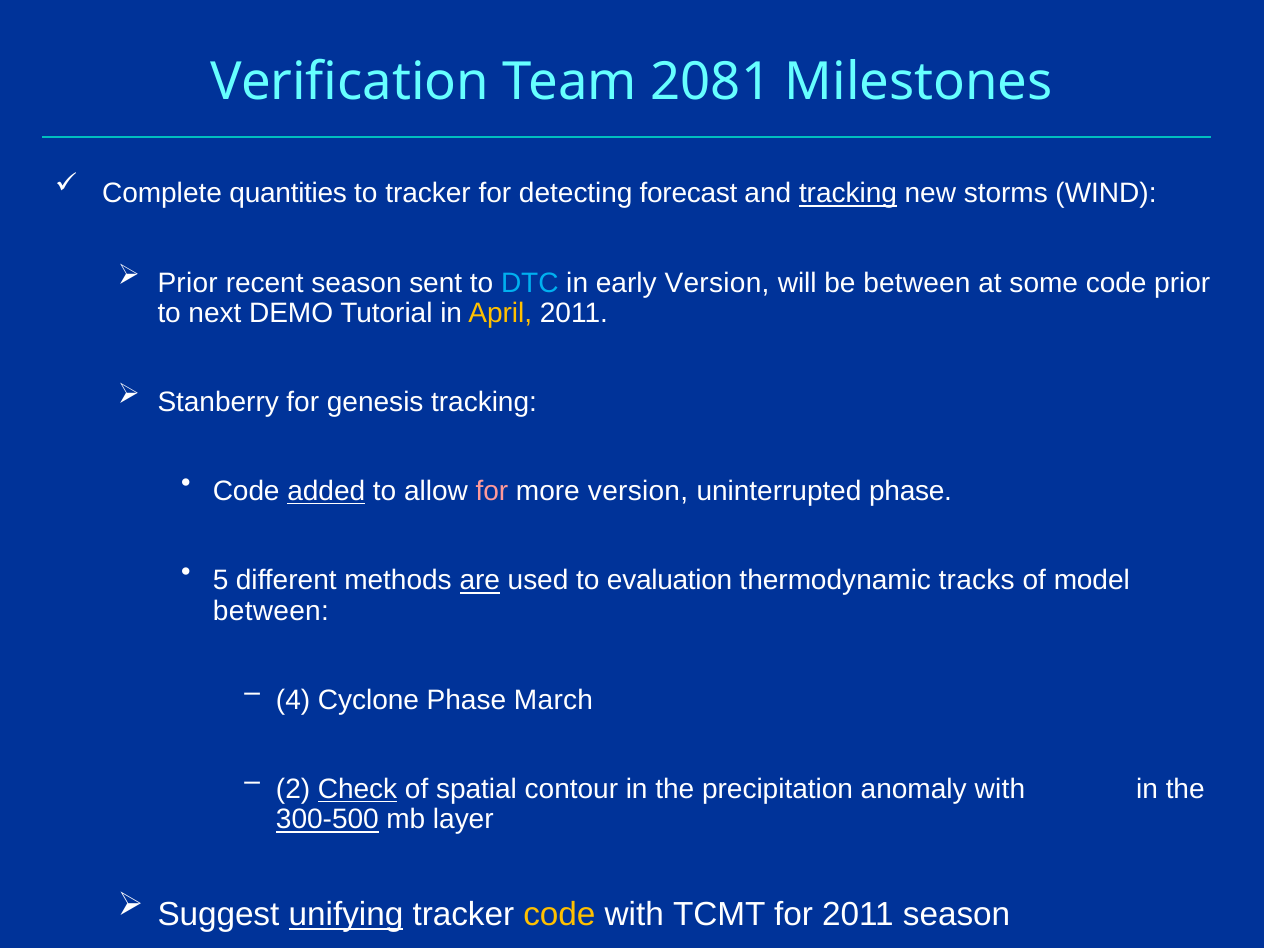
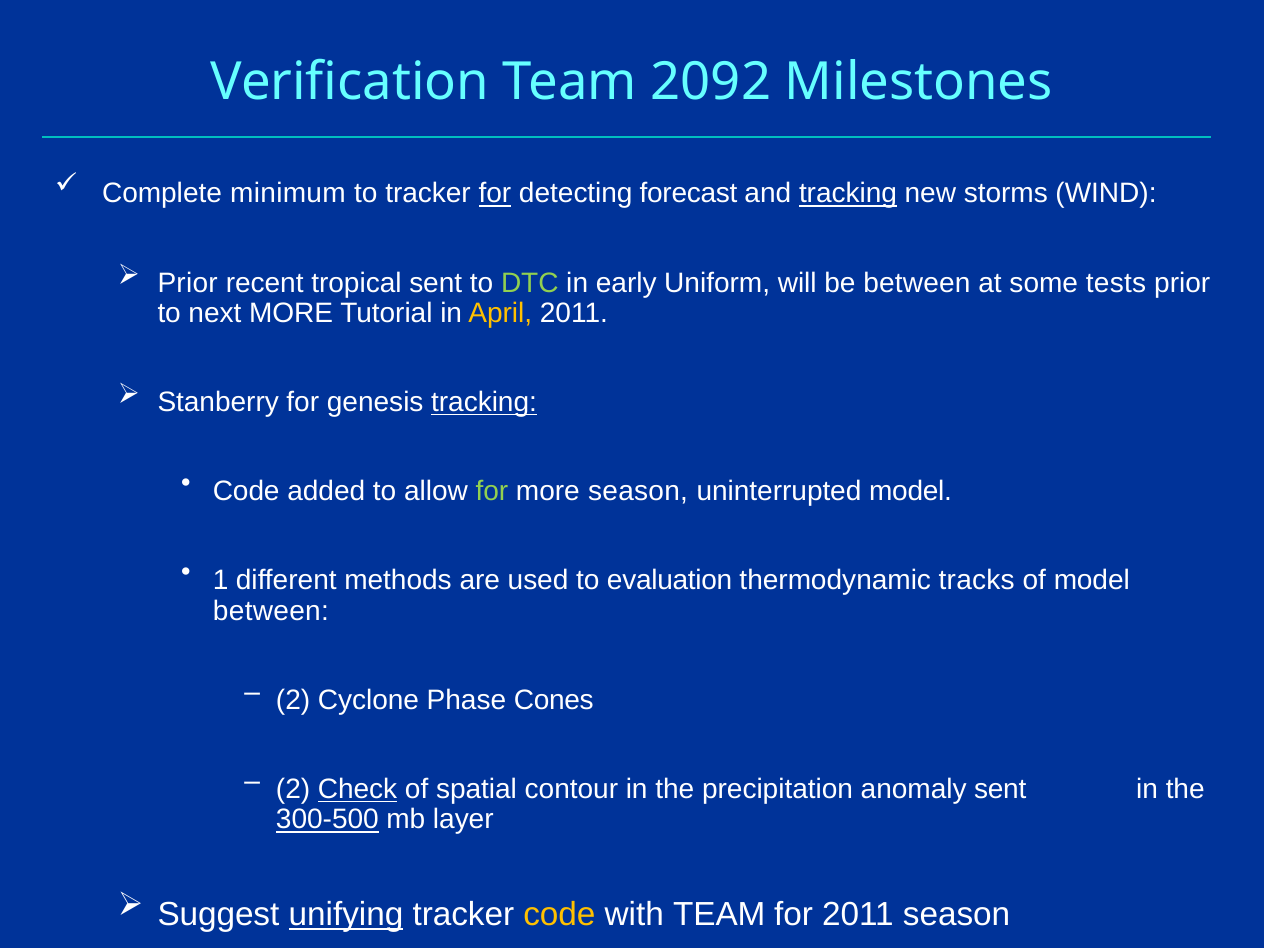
2081: 2081 -> 2092 (711, 83)
quantities: quantities -> minimum (288, 194)
for underline: none -> present (495, 194)
recent season: season -> tropical (356, 283)
DTC colour: light blue -> light green (530, 283)
early Version: Version -> Uniform (717, 283)
some code: code -> tests (1116, 283)
next DEMO: DEMO -> MORE (291, 313)
tracking underline: none -> present (484, 402)
added underline: present -> none (326, 492)
for colour: pink -> light green (492, 492)
more version: version -> season (638, 492)
uninterrupted phase: phase -> model (911, 492)
5: 5 -> 1 (221, 581)
are underline: present -> none (480, 581)
4: 4 -> 2 (293, 700)
March: March -> Cones (554, 700)
anomaly with: with -> sent (1000, 789)
with TCMT: TCMT -> TEAM (719, 914)
